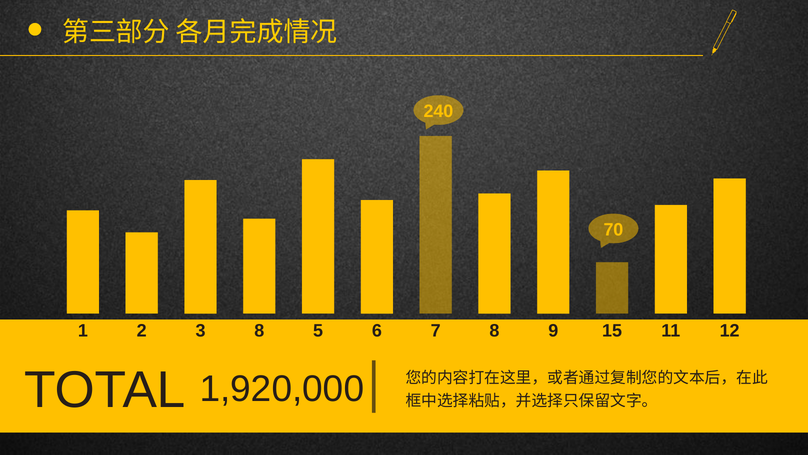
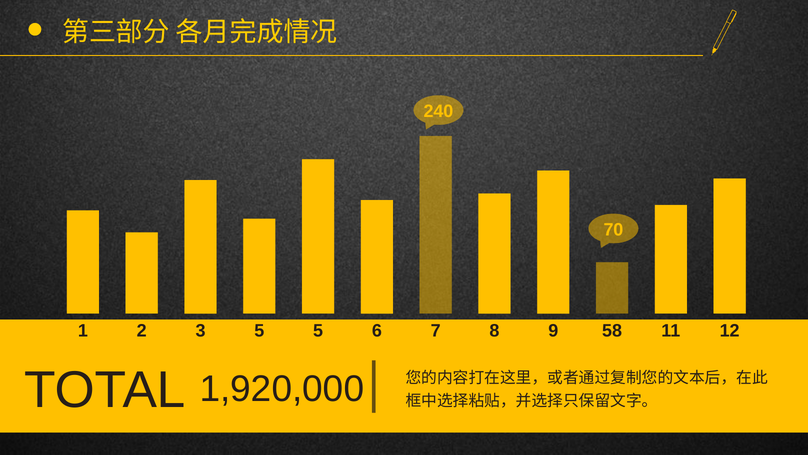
3 8: 8 -> 5 (259, 330)
15: 15 -> 58 (612, 330)
